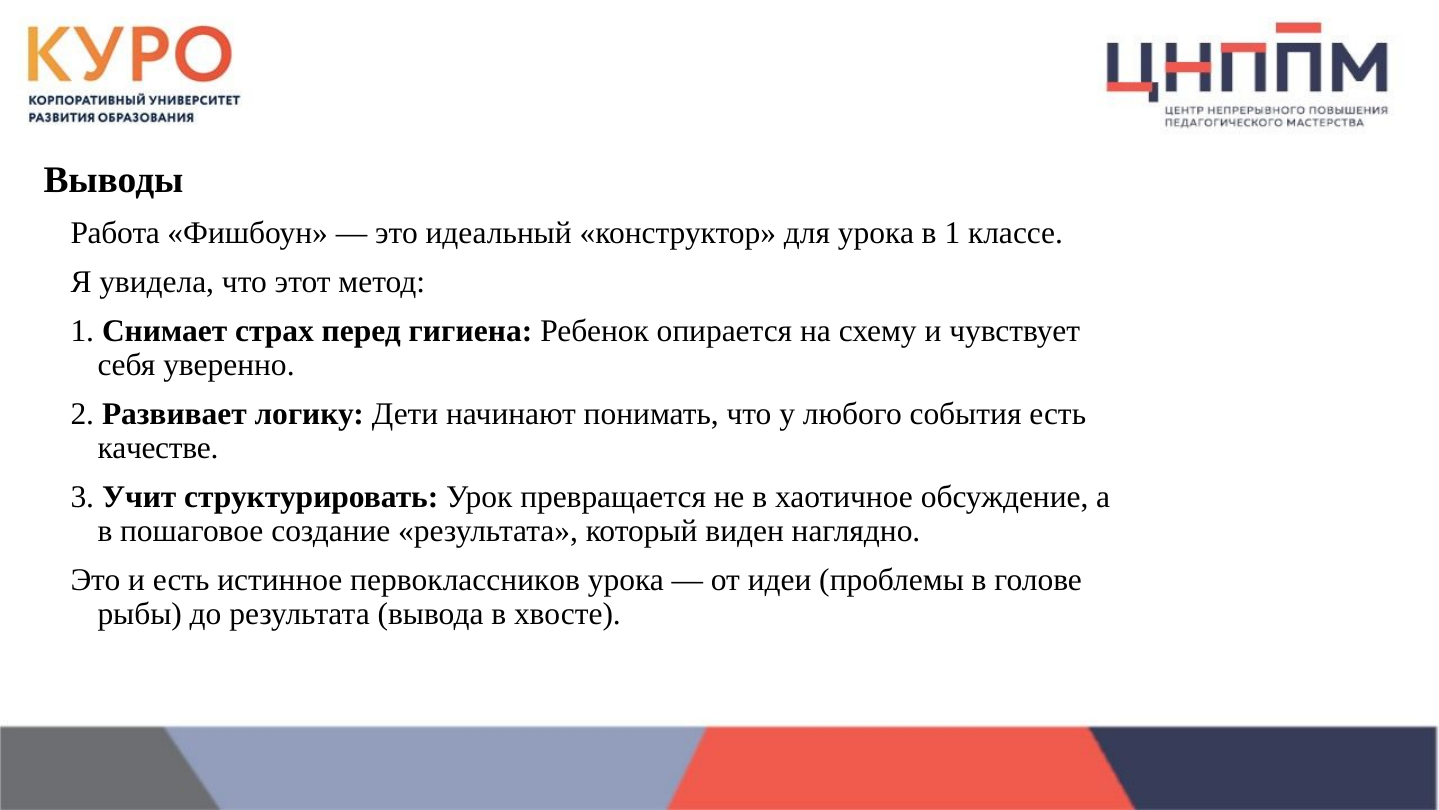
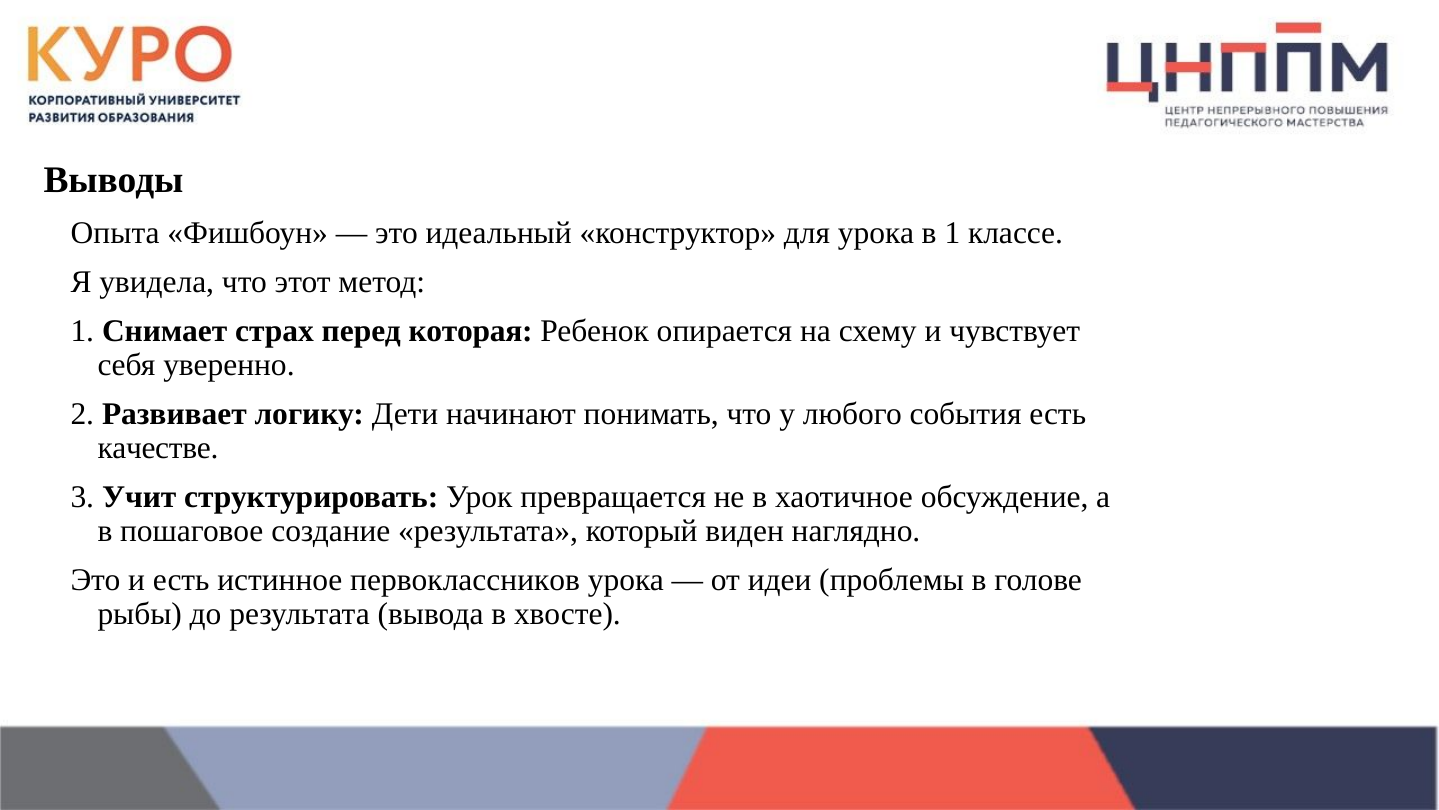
Работа: Работа -> Опыта (115, 232)
гигиена: гигиена -> которая (471, 330)
